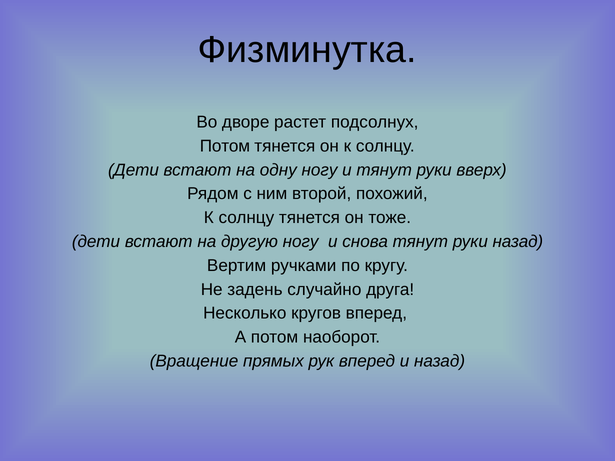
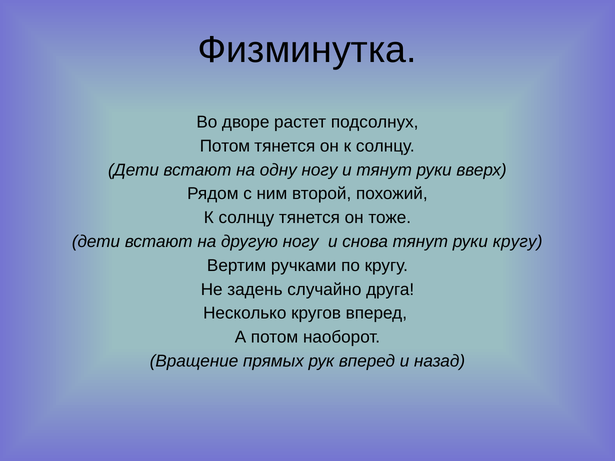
руки назад: назад -> кругу (518, 242)
